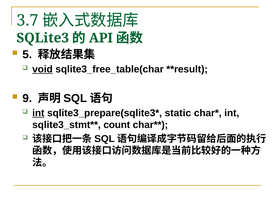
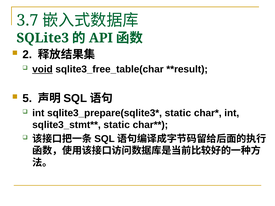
5: 5 -> 2 (27, 55)
9: 9 -> 5 (27, 98)
int underline: present -> none (38, 113)
count: count -> static (117, 125)
